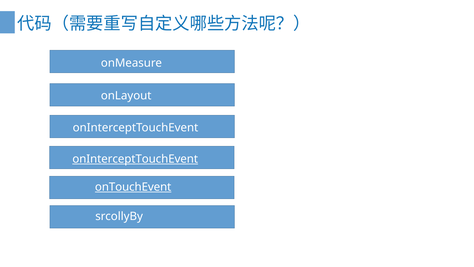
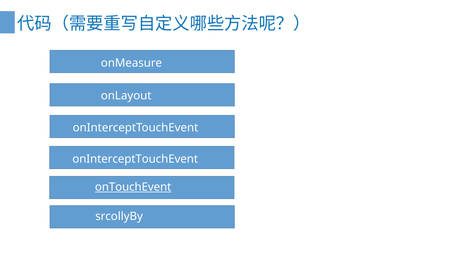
onInterceptTouchEvent underline: present -> none (135, 159)
